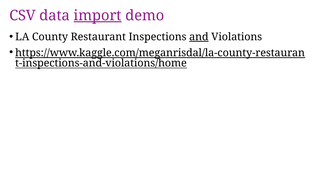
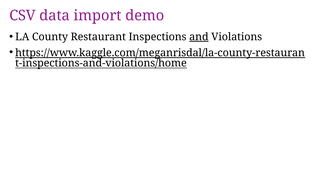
import underline: present -> none (98, 15)
